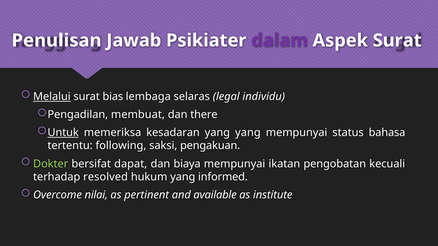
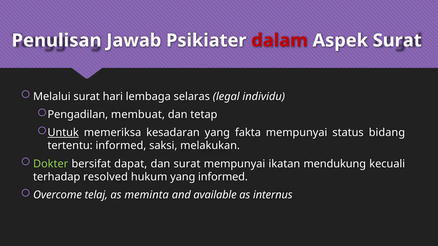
dalam colour: purple -> red (280, 41)
Melalui underline: present -> none (52, 97)
bias: bias -> hari (113, 97)
there: there -> tetap (204, 115)
yang yang: yang -> fakta (248, 133)
bahasa: bahasa -> bidang (387, 133)
tertentu following: following -> informed (121, 146)
pengakuan: pengakuan -> melakukan (210, 146)
dan biaya: biaya -> surat (187, 164)
pengobatan: pengobatan -> mendukung (335, 164)
nilai: nilai -> telaj (96, 195)
pertinent: pertinent -> meminta (147, 195)
institute: institute -> internus (273, 195)
